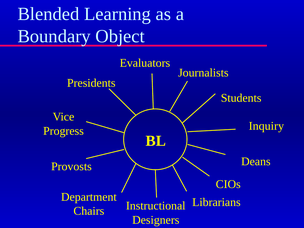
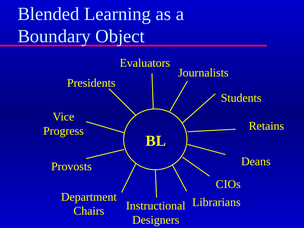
Inquiry: Inquiry -> Retains (266, 126)
